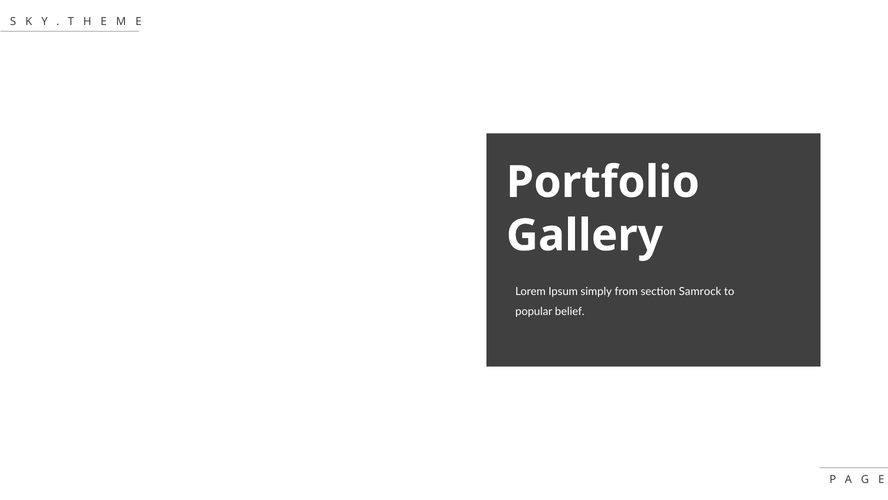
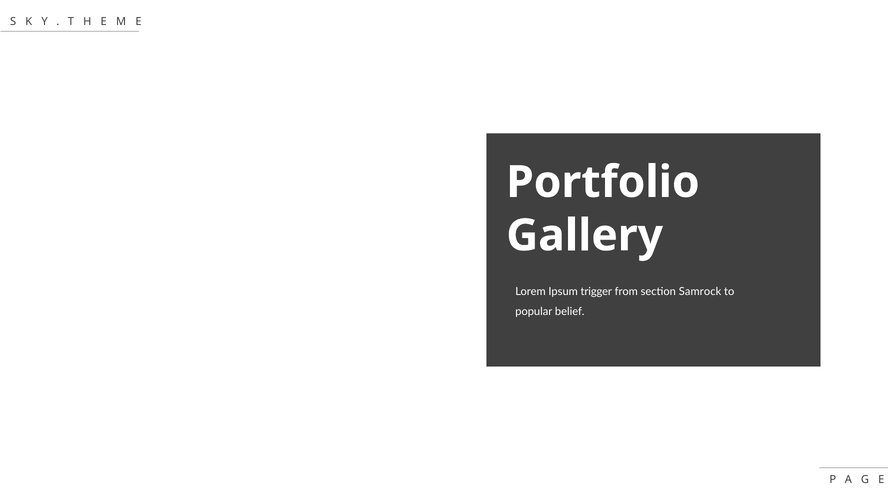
simply: simply -> trigger (596, 291)
